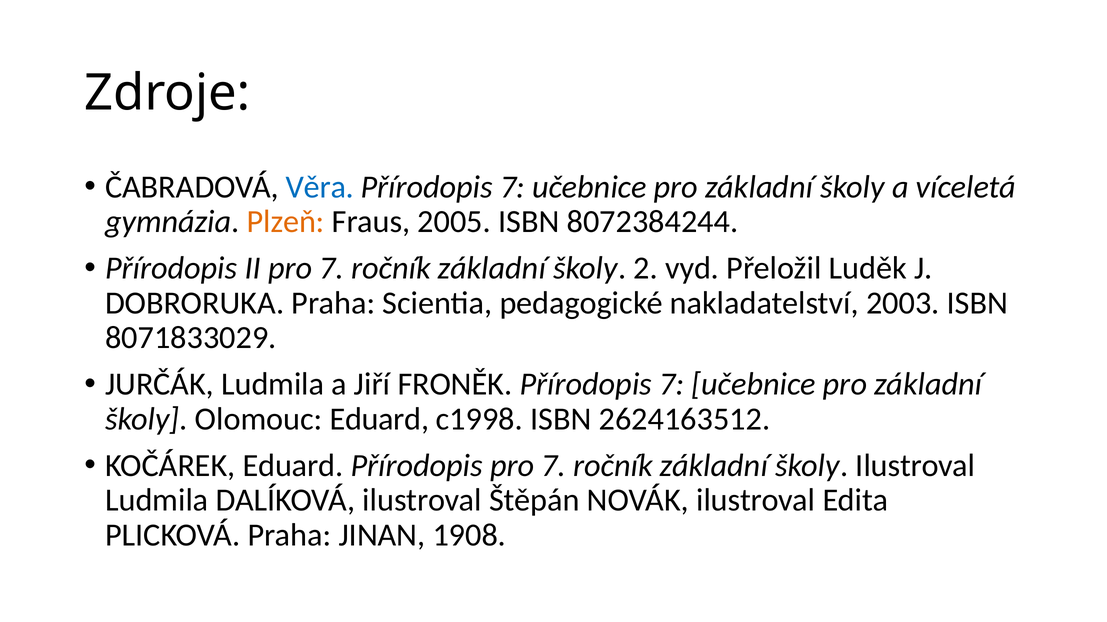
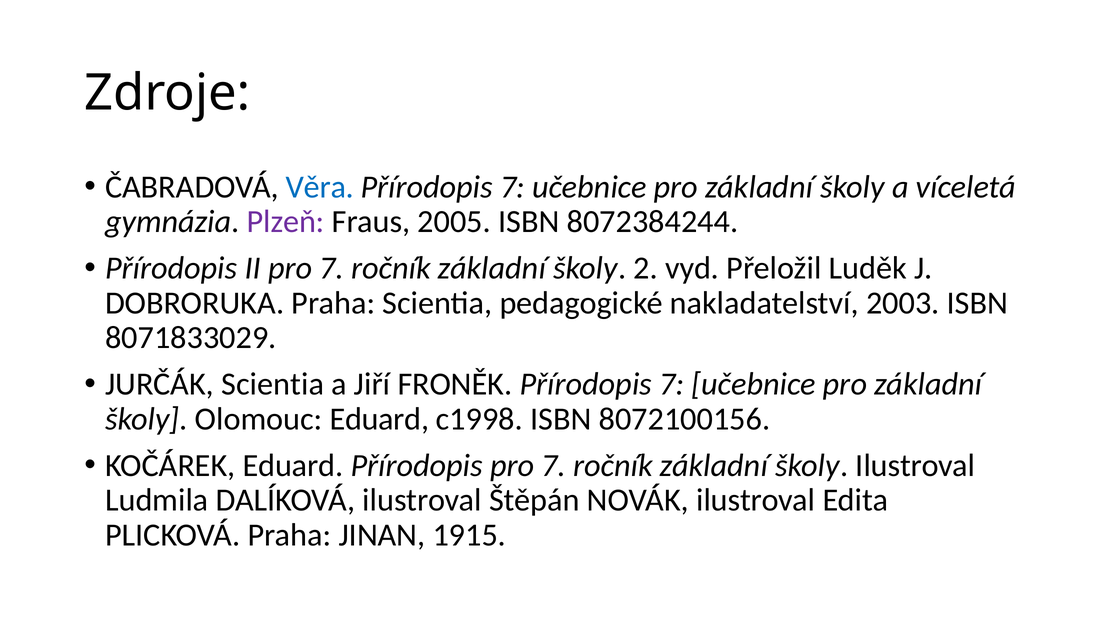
Plzeň colour: orange -> purple (286, 222)
JURČÁK Ludmila: Ludmila -> Scientia (273, 385)
2624163512: 2624163512 -> 8072100156 (684, 419)
1908: 1908 -> 1915 (469, 536)
